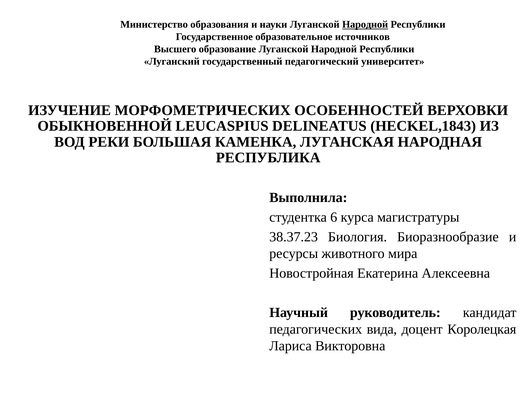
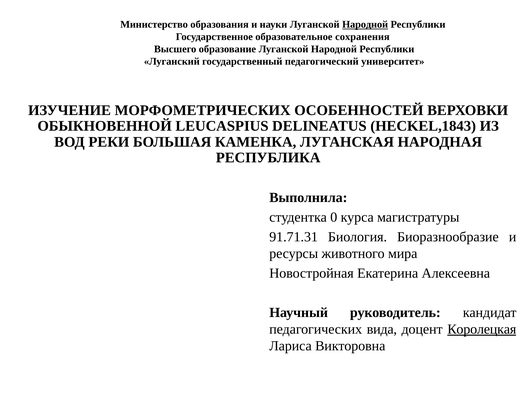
источников: источников -> сохранения (362, 37)
6: 6 -> 0 (334, 217)
38.37.23: 38.37.23 -> 91.71.31 (294, 237)
Королецкая underline: none -> present (482, 329)
